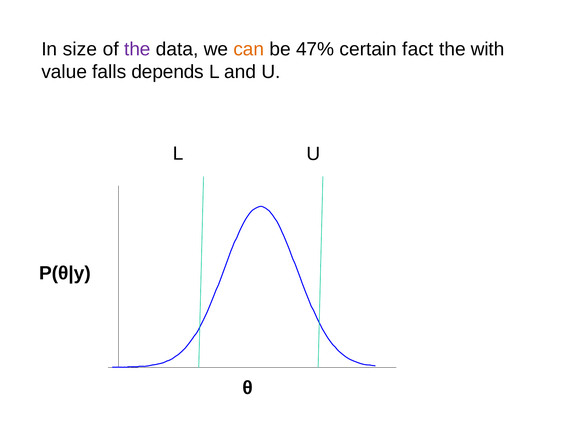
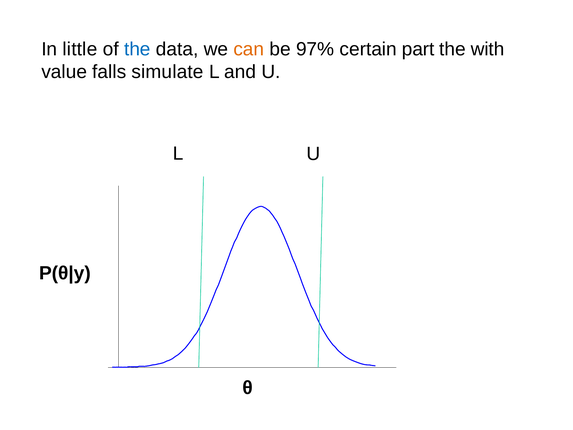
size: size -> little (80, 49)
the colour: purple -> blue (137, 49)
47%: 47% -> 97% (315, 49)
fact: fact -> part (418, 49)
depends: depends -> simulate (168, 72)
